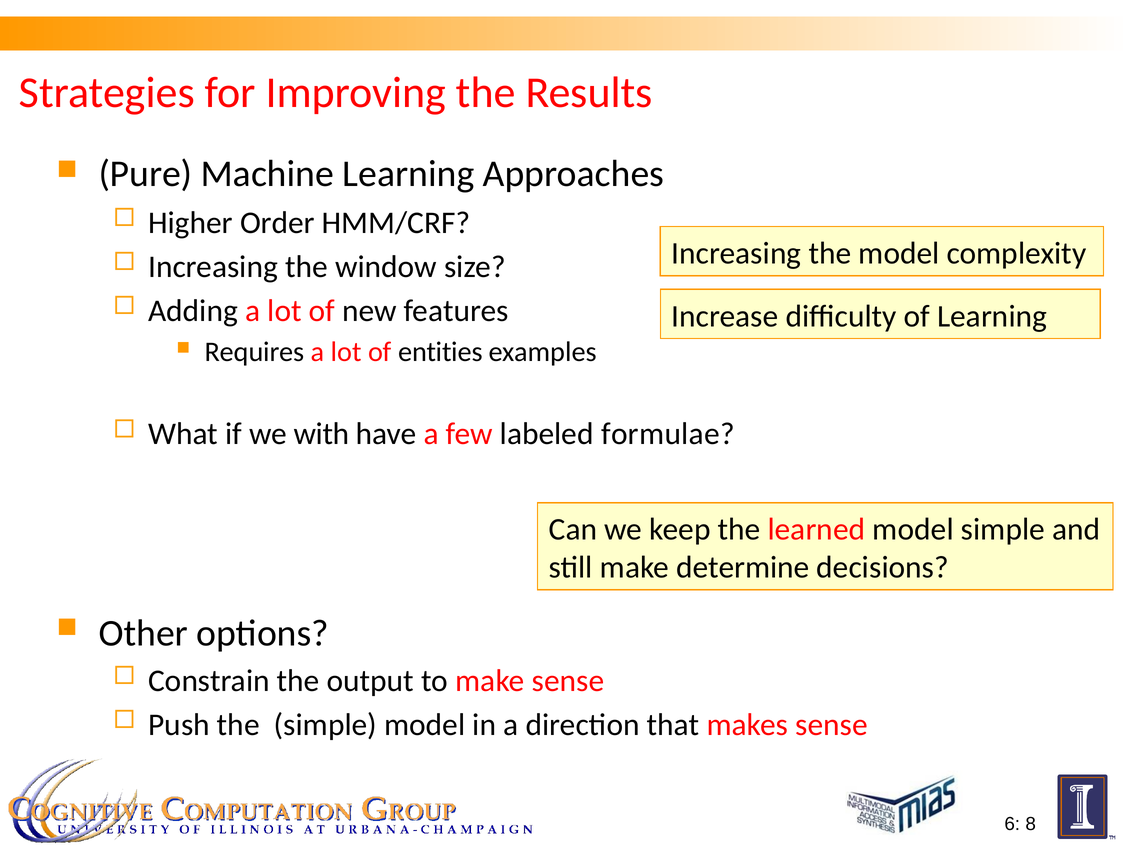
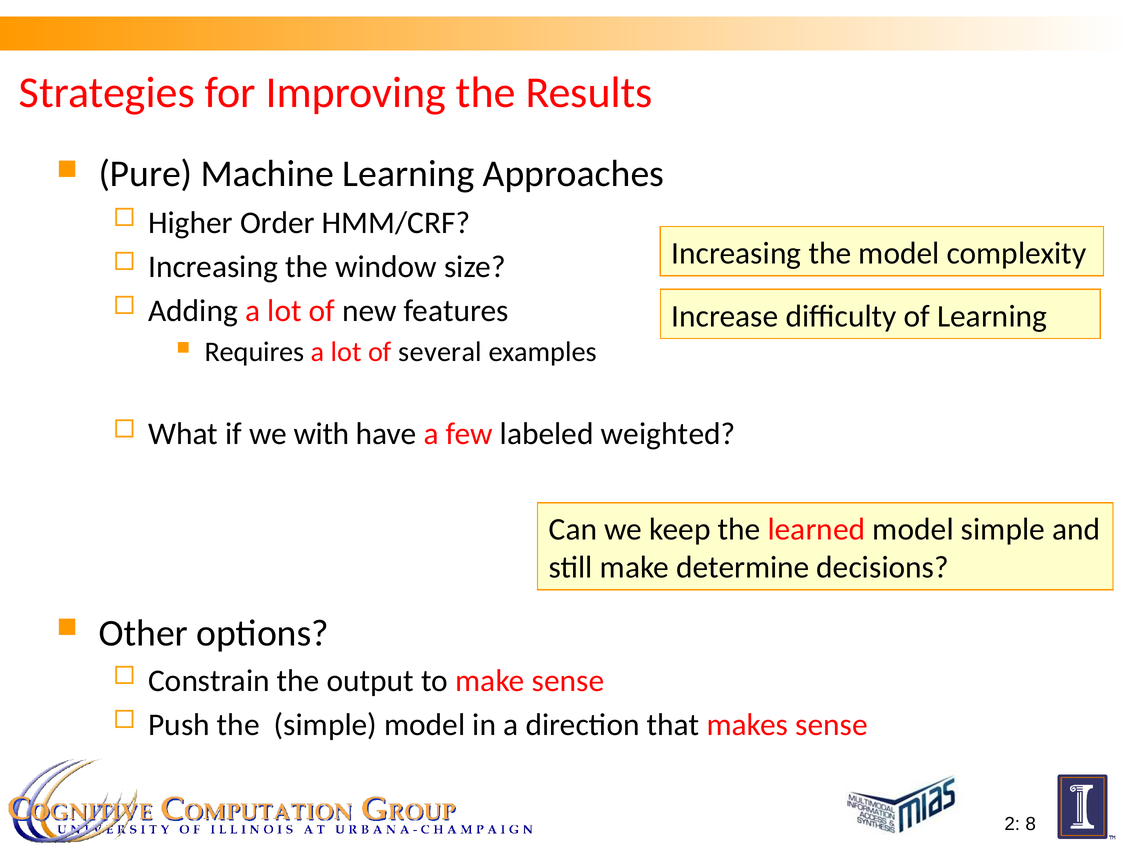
entities: entities -> several (440, 352)
formulae: formulae -> weighted (668, 434)
6: 6 -> 2 (1012, 824)
